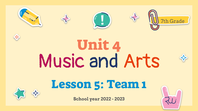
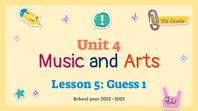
Team: Team -> Guess (123, 84)
